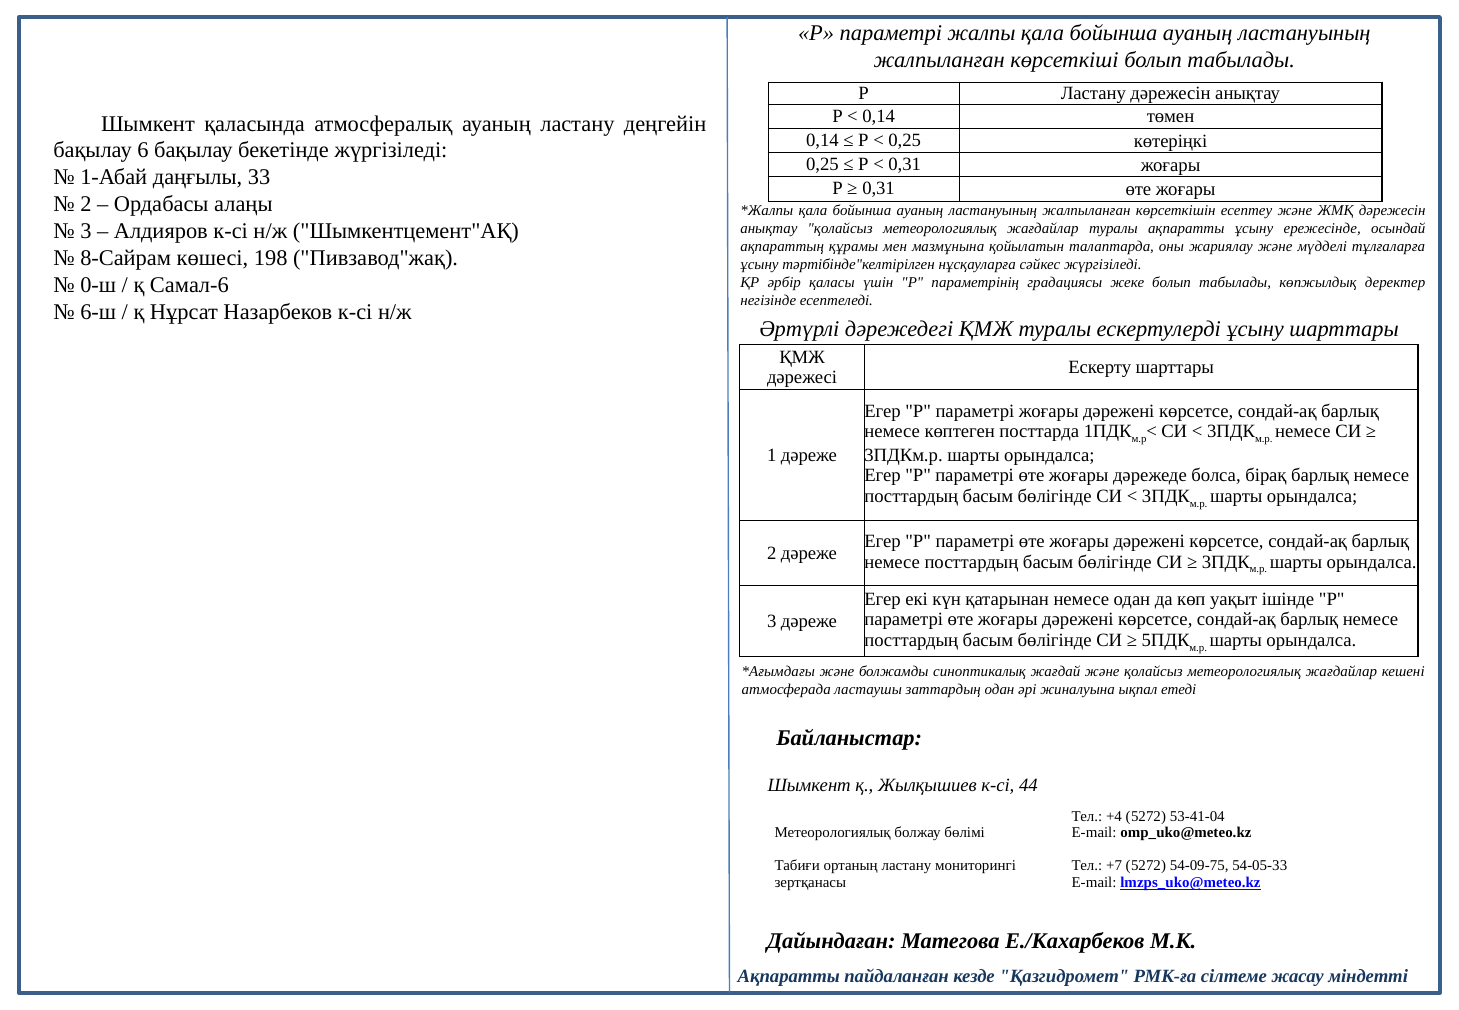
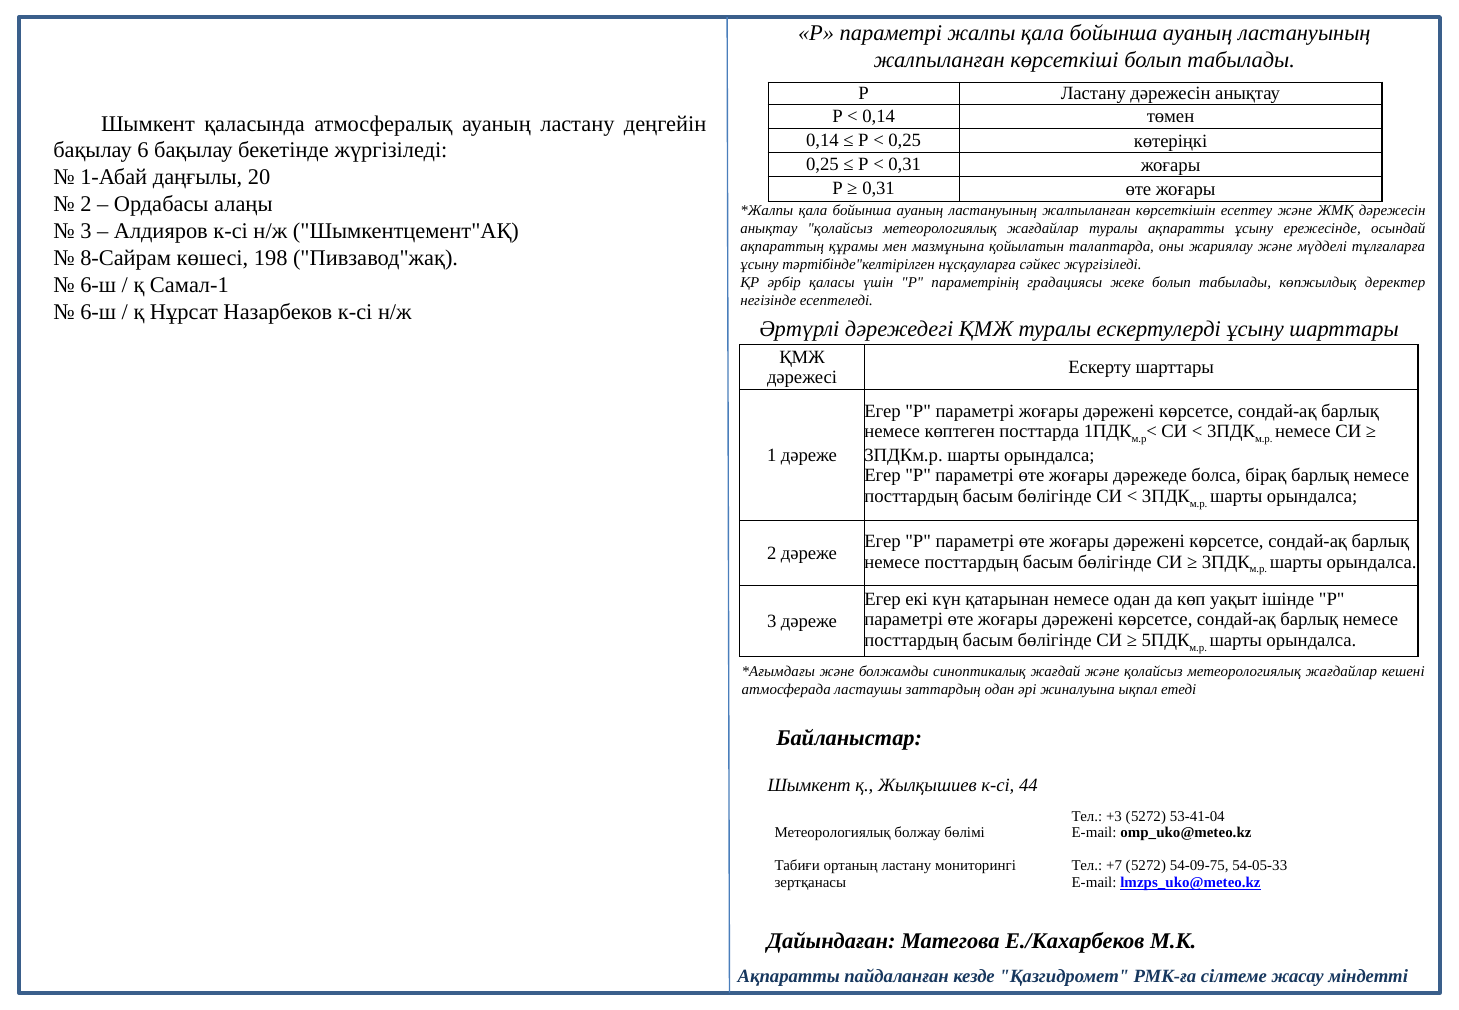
33: 33 -> 20 (259, 177)
0-ш: 0-ш -> 6-ш (98, 285)
Самал-6: Самал-6 -> Самал-1 (189, 285)
+4: +4 -> +3 (1114, 816)
